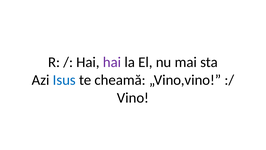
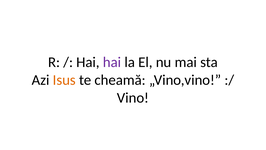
Isus colour: blue -> orange (64, 80)
